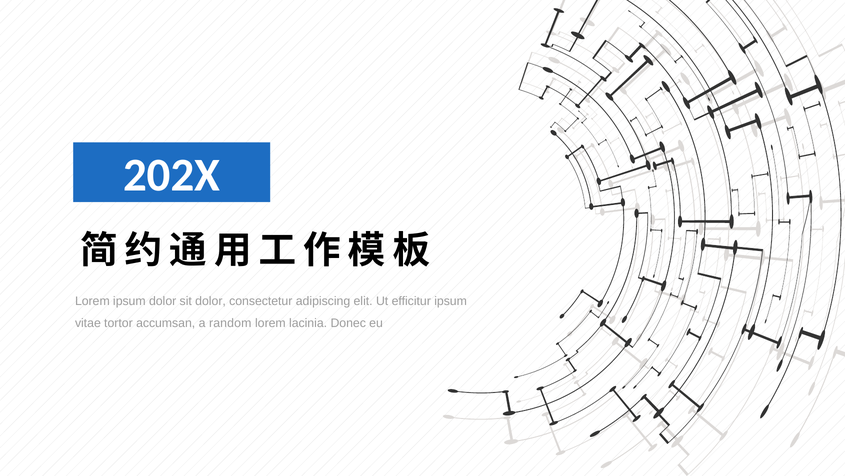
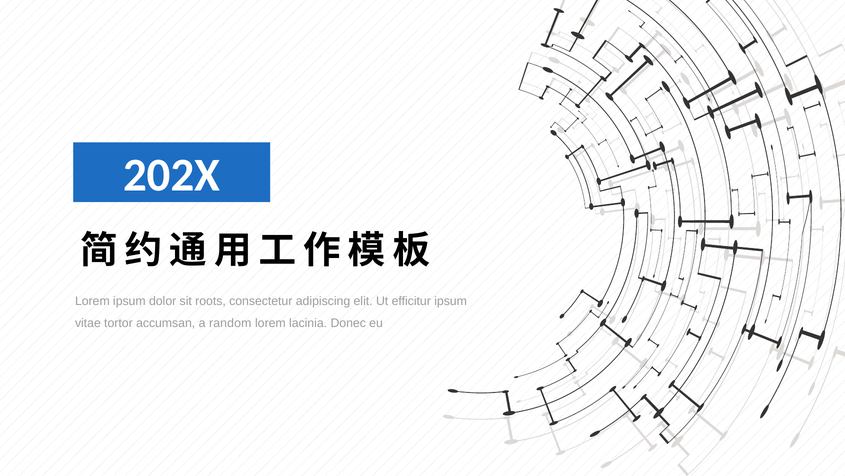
sit dolor: dolor -> roots (211, 301)
